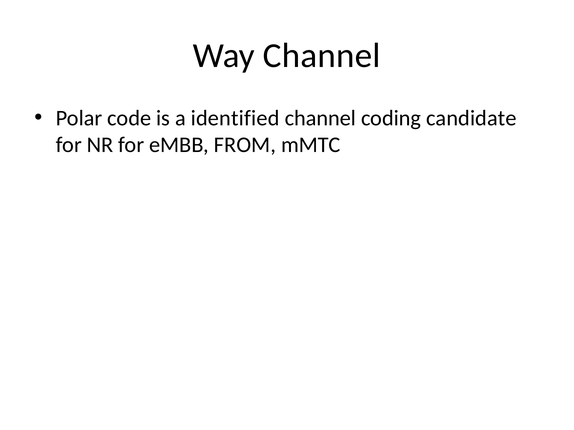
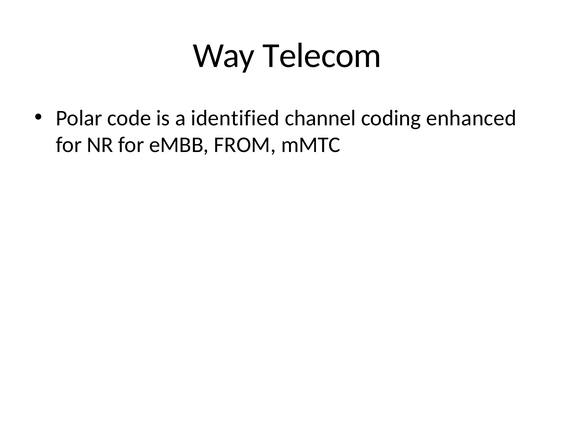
Way Channel: Channel -> Telecom (322, 56)
candidate: candidate -> enhanced (471, 118)
